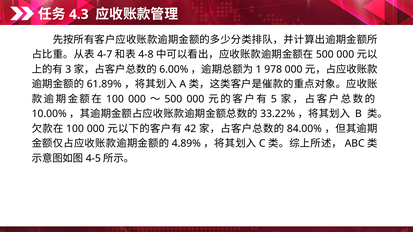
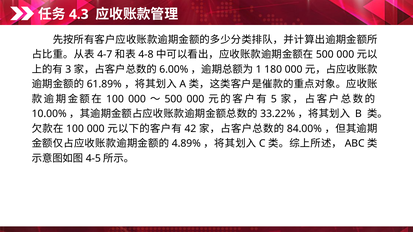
978: 978 -> 180 (273, 69)
